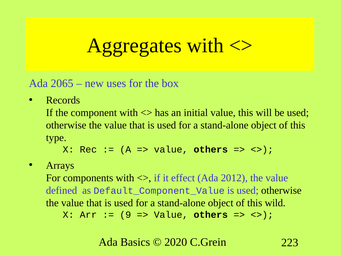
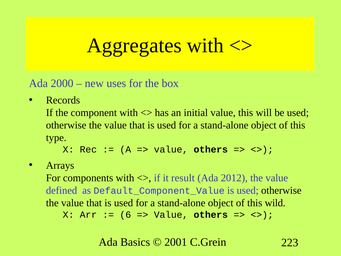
2065: 2065 -> 2000 (62, 83)
effect: effect -> result (183, 178)
9: 9 -> 6 (125, 215)
2020: 2020 -> 2001 (176, 242)
